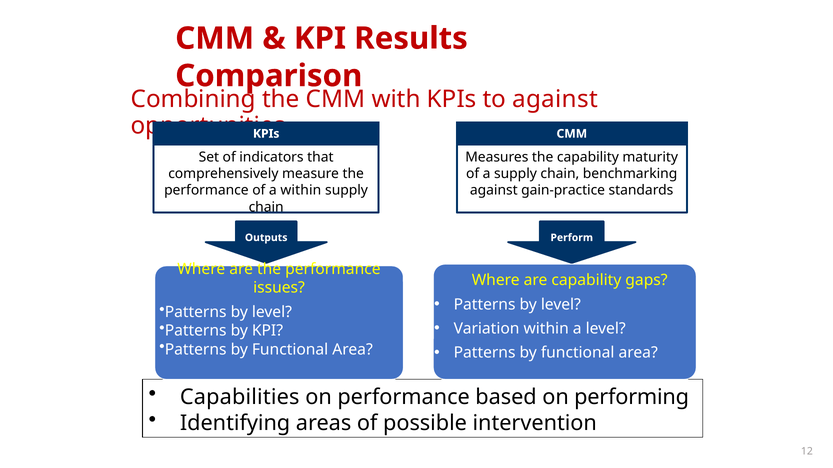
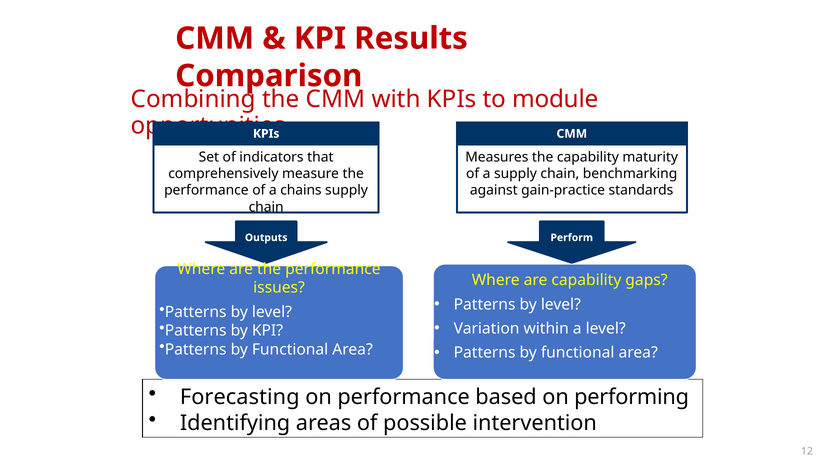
to against: against -> module (555, 99)
a within: within -> chains (301, 191)
Capabilities: Capabilities -> Forecasting (240, 397)
